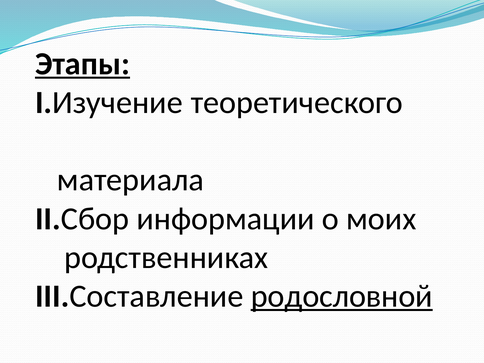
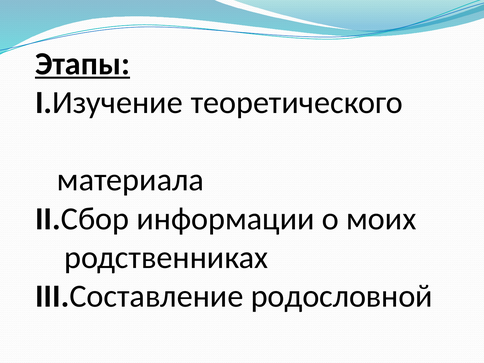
родословной underline: present -> none (342, 296)
